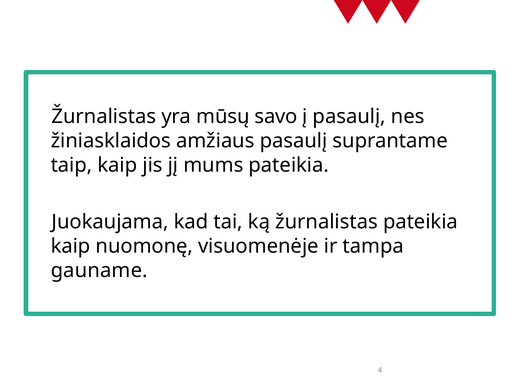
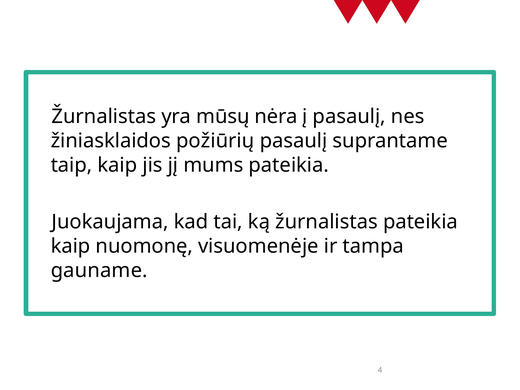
savo: savo -> nėra (276, 117)
amžiaus: amžiaus -> požiūrių (215, 141)
